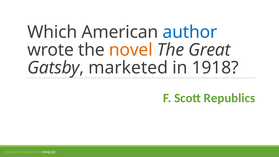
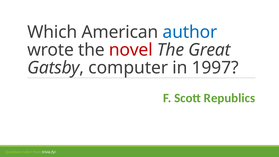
novel colour: orange -> red (131, 50)
marketed: marketed -> computer (128, 68)
1918: 1918 -> 1997 (215, 68)
